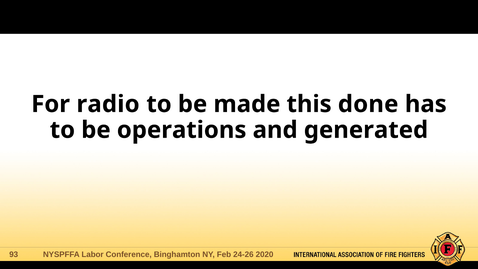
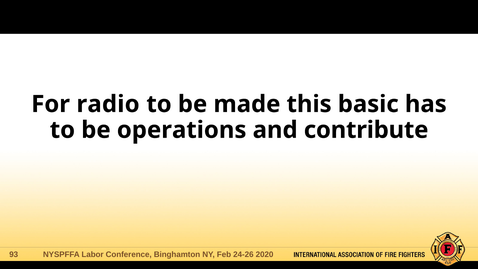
done: done -> basic (368, 104)
generated: generated -> contribute (366, 130)
